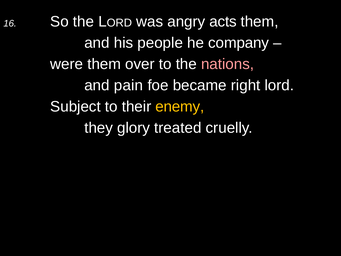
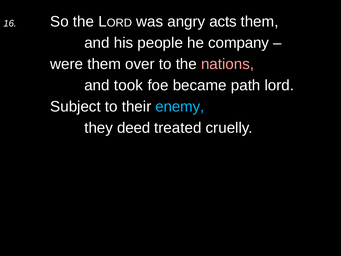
pain: pain -> took (128, 85)
right: right -> path (246, 85)
enemy colour: yellow -> light blue (180, 106)
glory: glory -> deed (134, 128)
